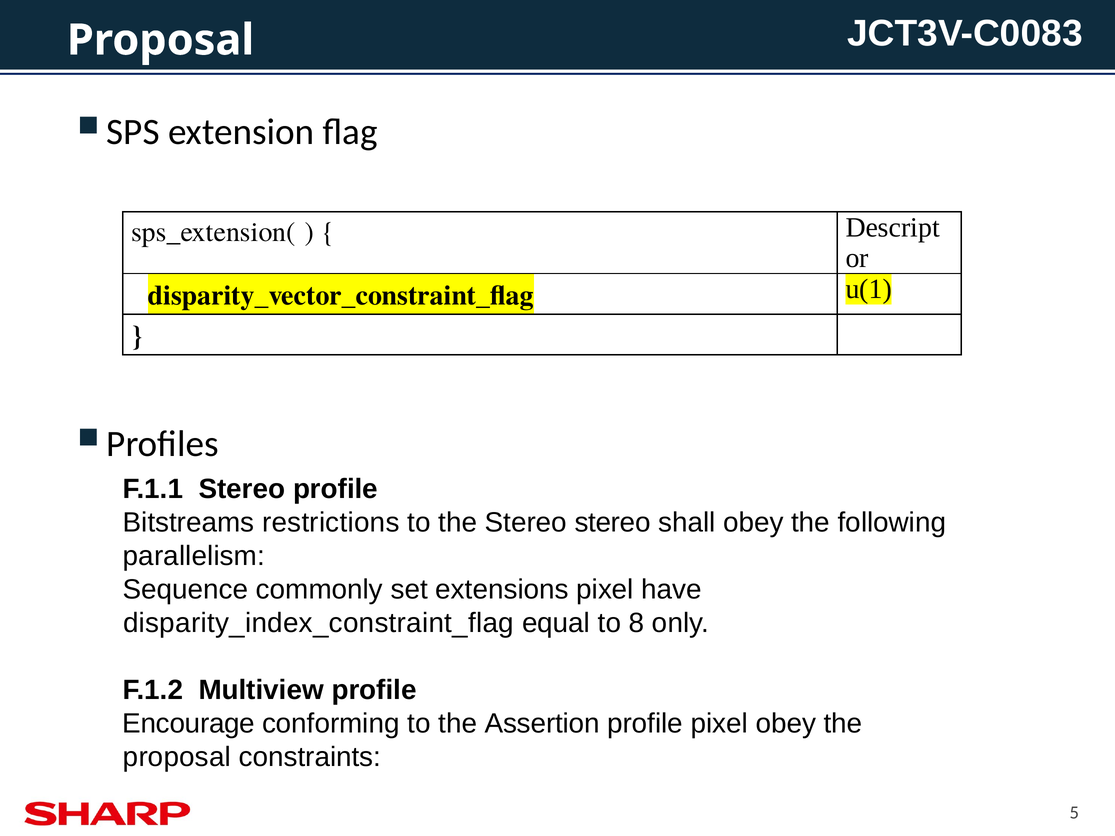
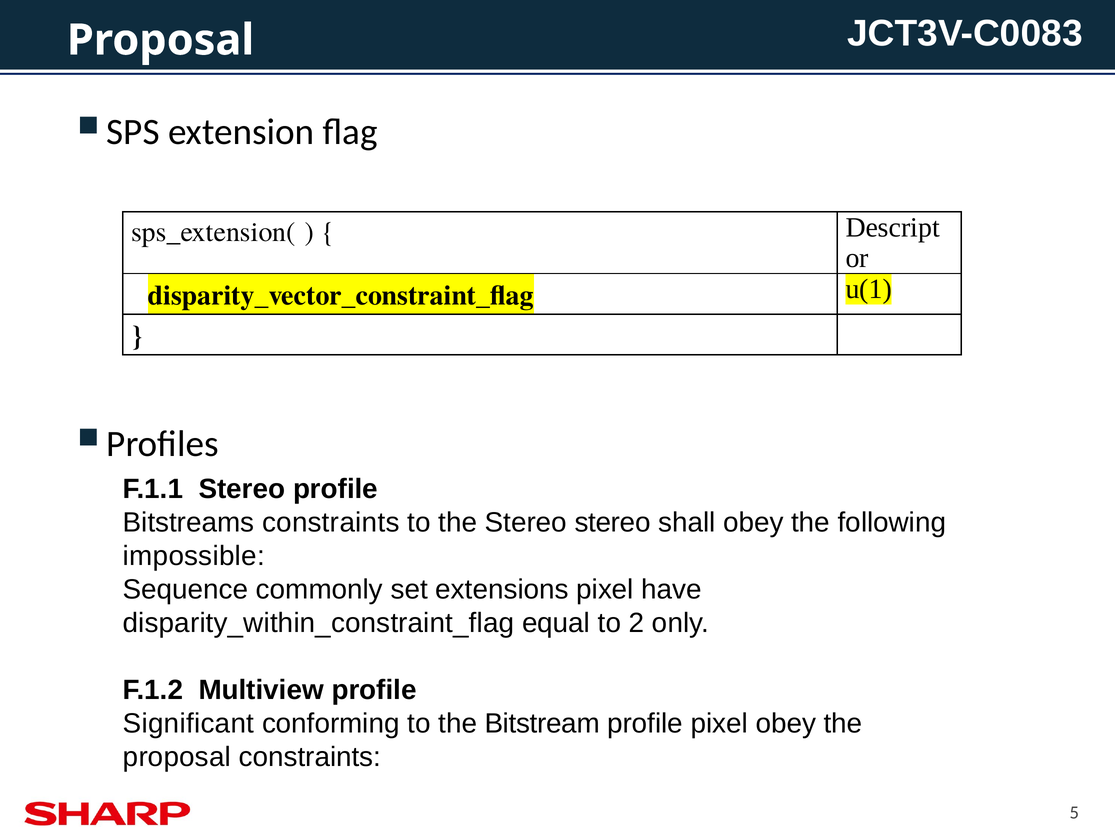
Bitstreams restrictions: restrictions -> constraints (331, 523)
parallelism: parallelism -> impossible (194, 556)
disparity_index_constraint_flag: disparity_index_constraint_flag -> disparity_within_constraint_flag (319, 623)
8: 8 -> 2 (637, 623)
Encourage: Encourage -> Significant (188, 724)
Assertion: Assertion -> Bitstream (542, 724)
